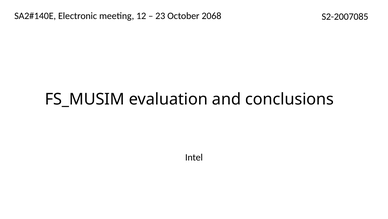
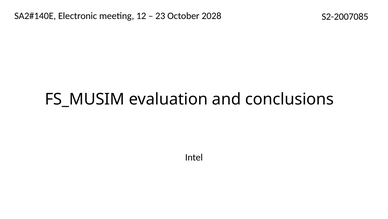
2068: 2068 -> 2028 (211, 16)
